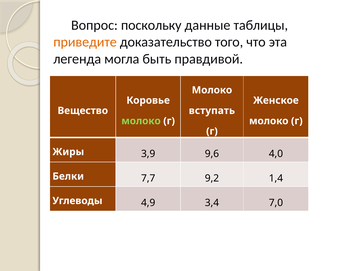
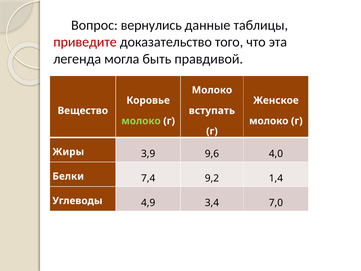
поскольку: поскольку -> вернулись (151, 25)
приведите colour: orange -> red (85, 42)
7,7: 7,7 -> 7,4 (148, 178)
